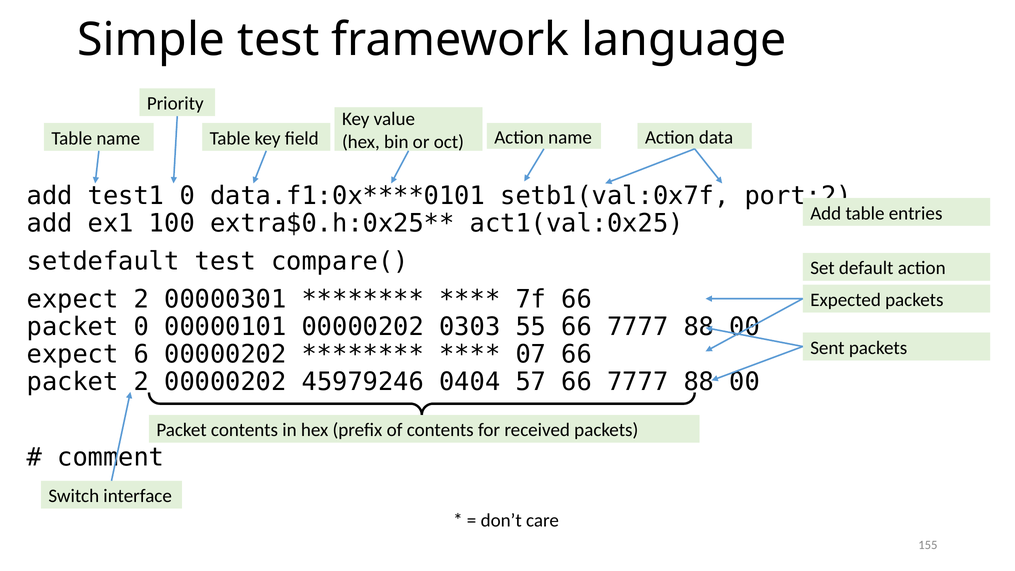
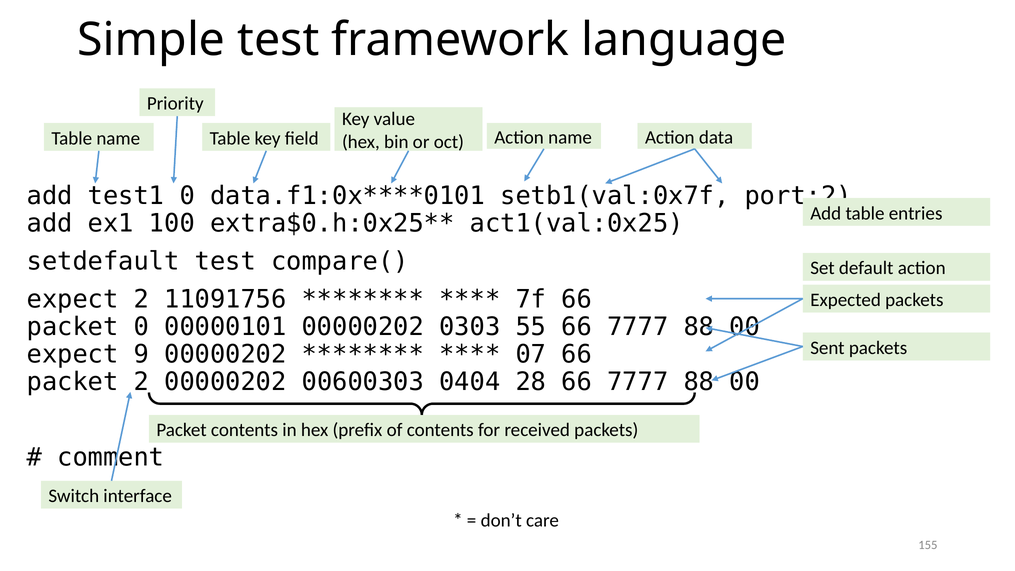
00000301: 00000301 -> 11091756 (225, 299)
6: 6 -> 9 (141, 354)
45979246: 45979246 -> 00600303 (363, 382)
57: 57 -> 28 (531, 382)
